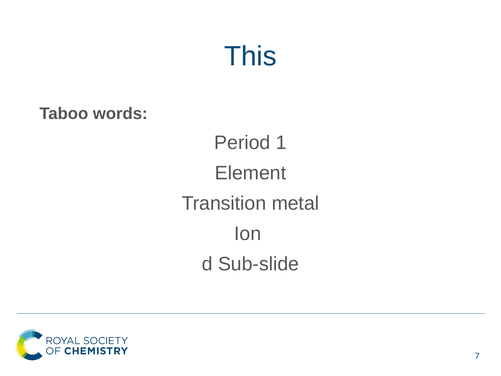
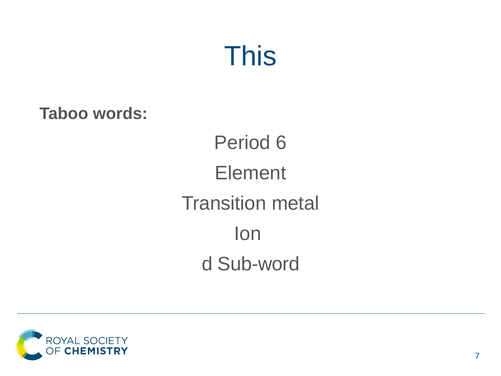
1: 1 -> 6 (281, 143)
Sub-slide: Sub-slide -> Sub-word (259, 264)
